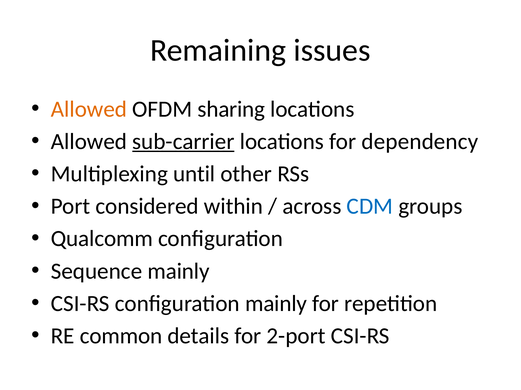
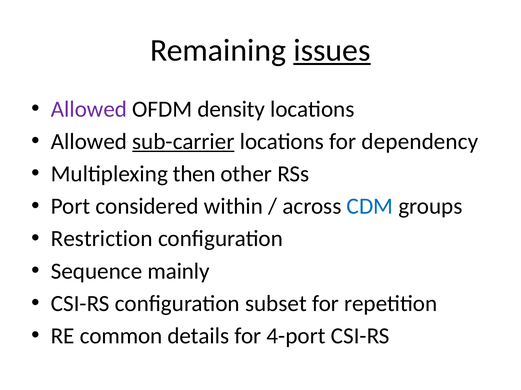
issues underline: none -> present (332, 50)
Allowed colour: orange -> purple (89, 109)
sharing: sharing -> density (231, 109)
until: until -> then (194, 174)
Qualcomm: Qualcomm -> Restriction (102, 239)
configuration mainly: mainly -> subset (276, 304)
2-port: 2-port -> 4-port (296, 336)
